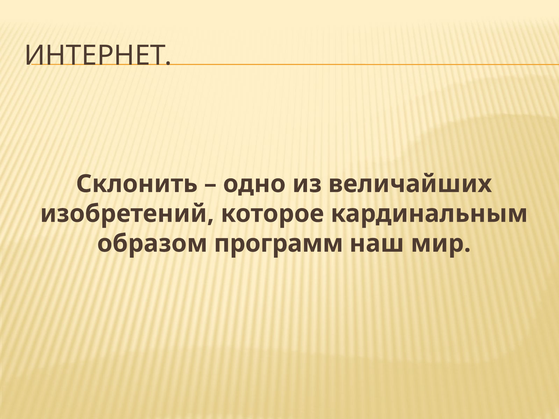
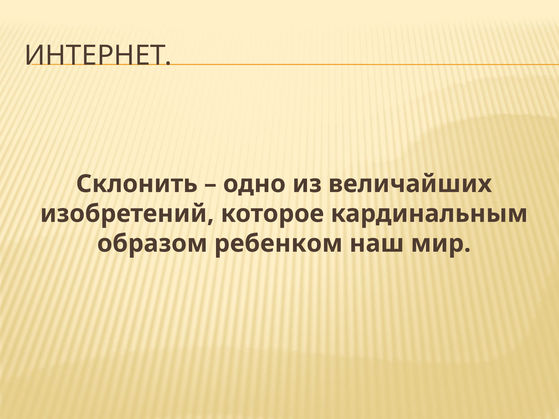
программ: программ -> ребенком (278, 244)
